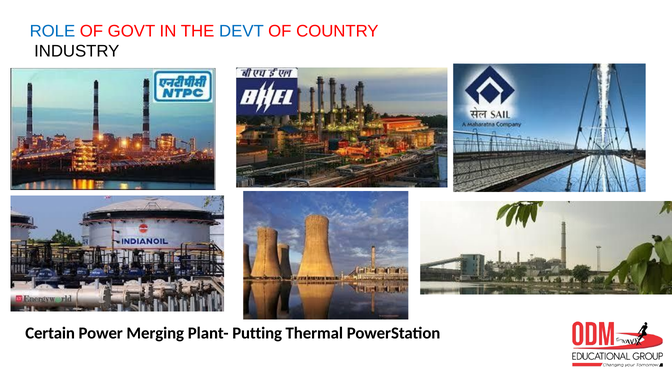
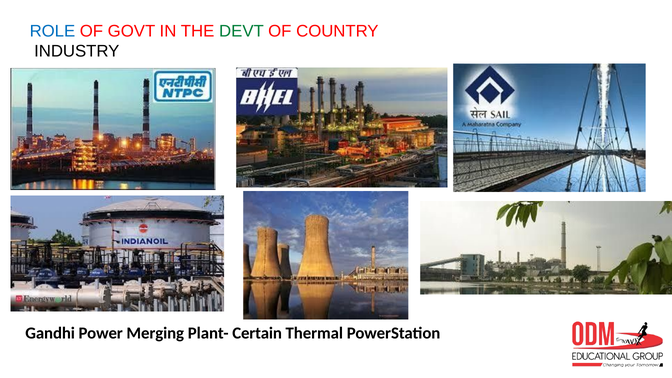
DEVT colour: blue -> green (241, 31)
Certain: Certain -> Gandhi (50, 333)
Putting: Putting -> Certain (257, 333)
